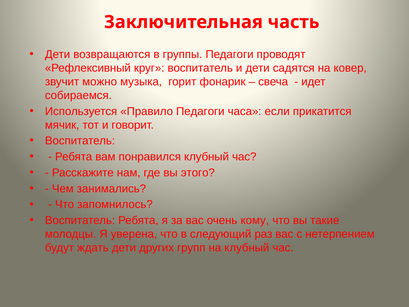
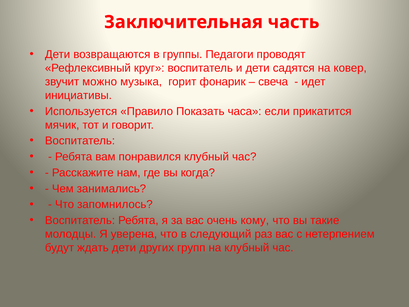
собираемся: собираемся -> инициативы (78, 95)
Правило Педагоги: Педагоги -> Показать (200, 111)
этого: этого -> когда (198, 173)
